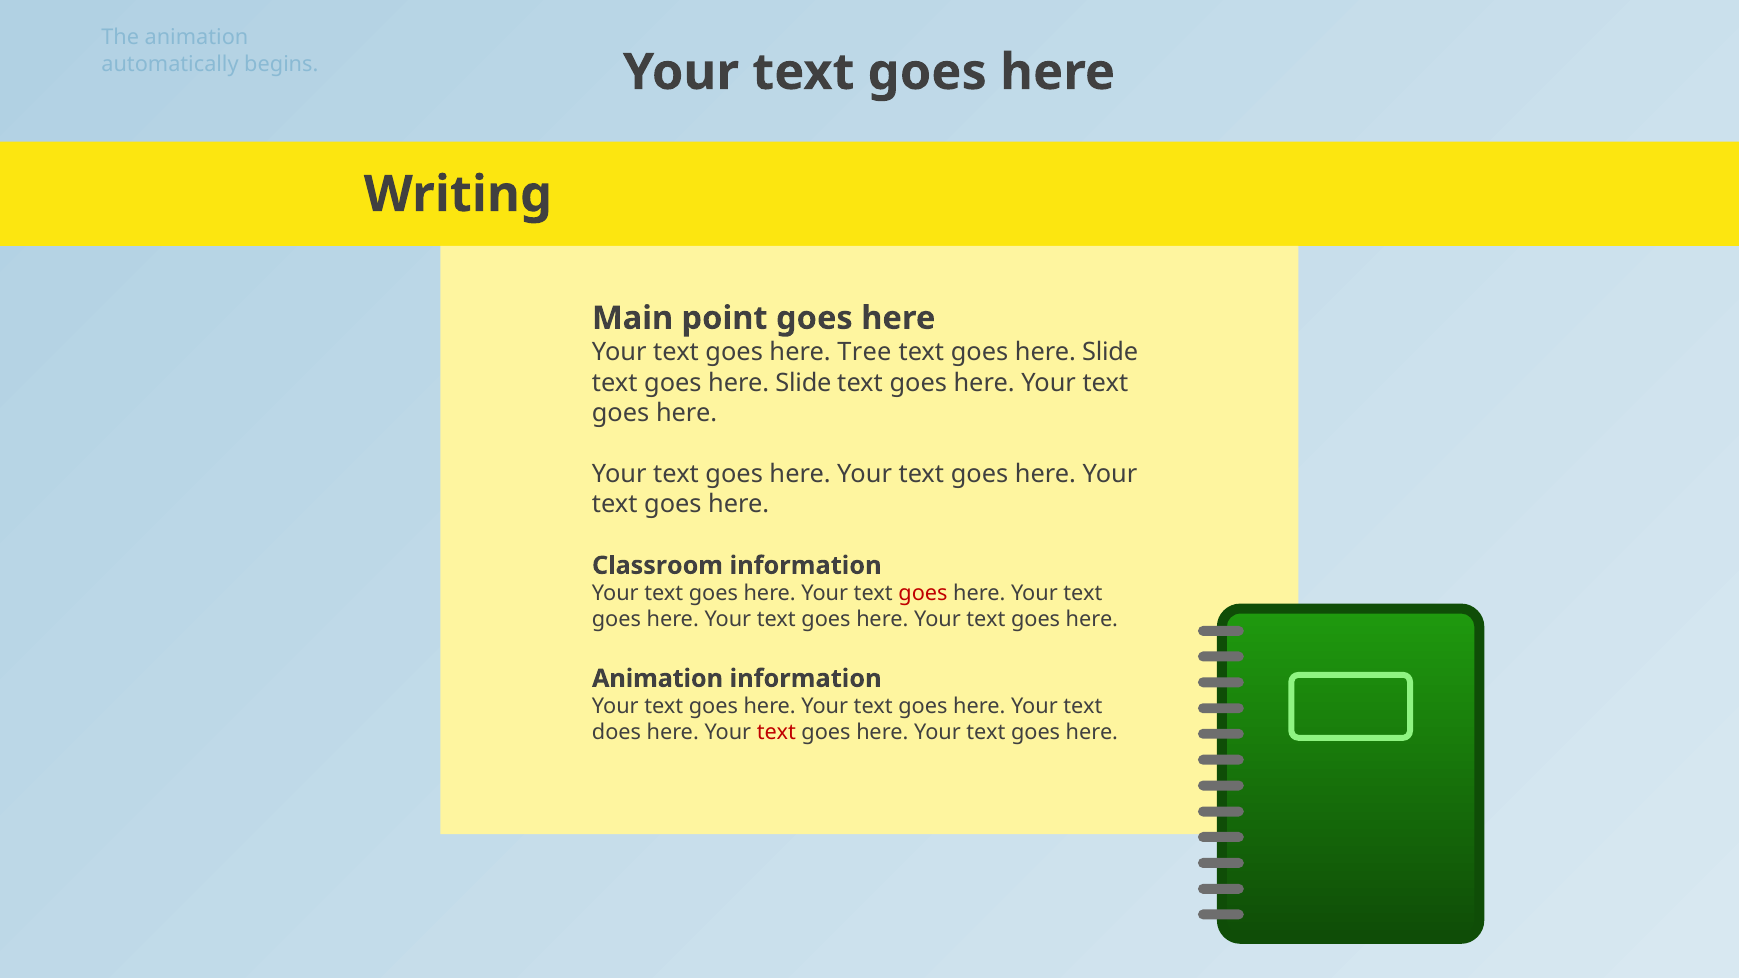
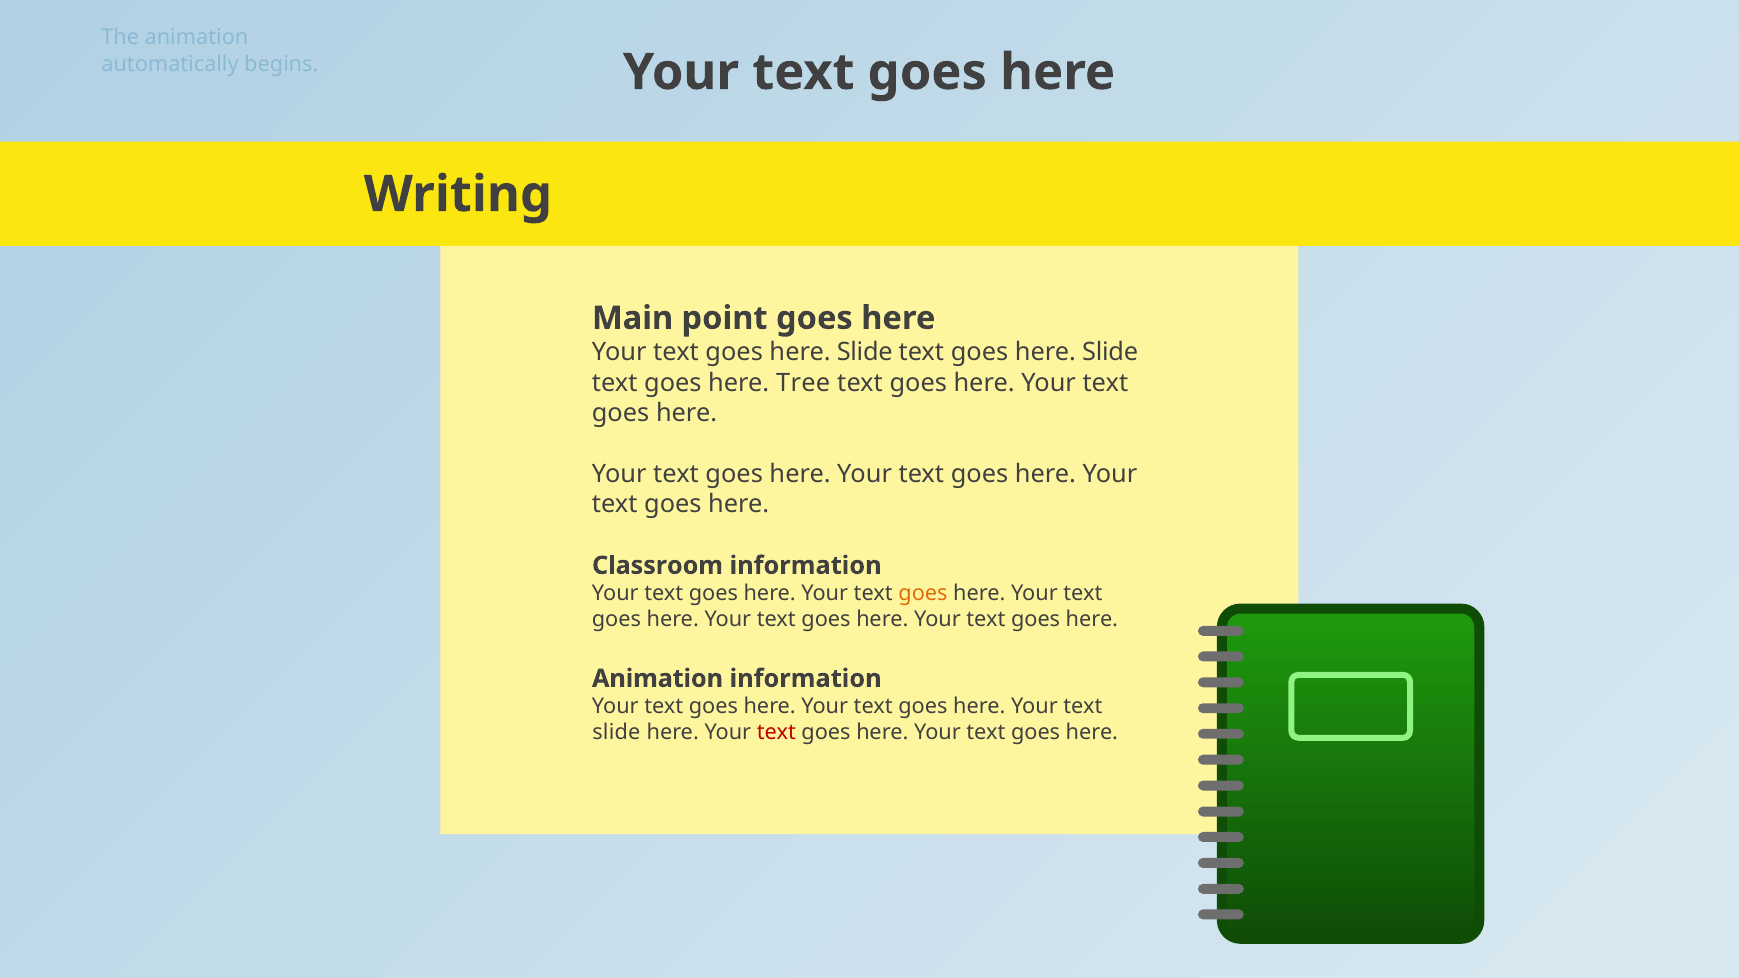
Tree: Tree -> Slide (865, 352)
Slide: Slide -> Tree (803, 383)
goes colour: red -> orange (923, 594)
does: does -> slide (616, 733)
